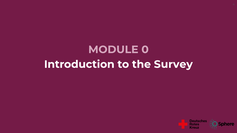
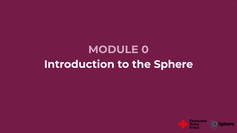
Survey: Survey -> Sphere (173, 64)
